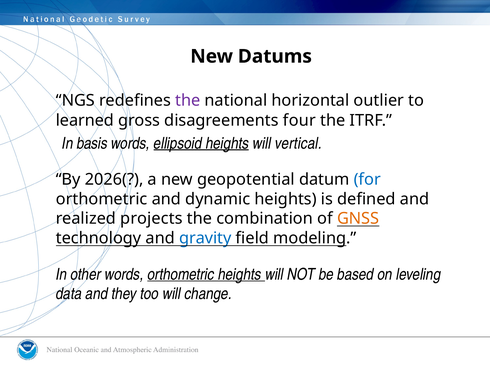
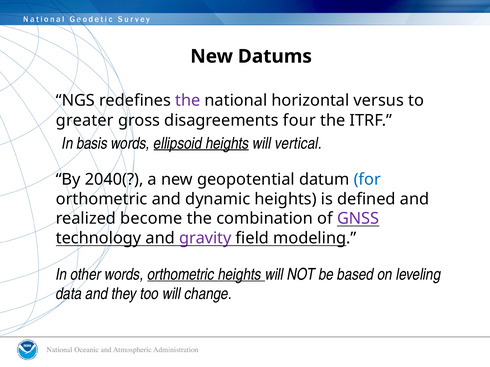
outlier: outlier -> versus (379, 100)
learned: learned -> greater (85, 121)
2026(: 2026( -> 2040( (114, 180)
projects: projects -> become (151, 219)
GNSS colour: orange -> purple (358, 219)
gravity colour: blue -> purple (205, 238)
